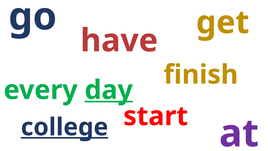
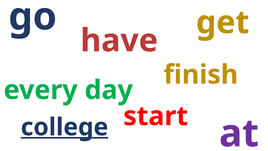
day underline: present -> none (109, 90)
